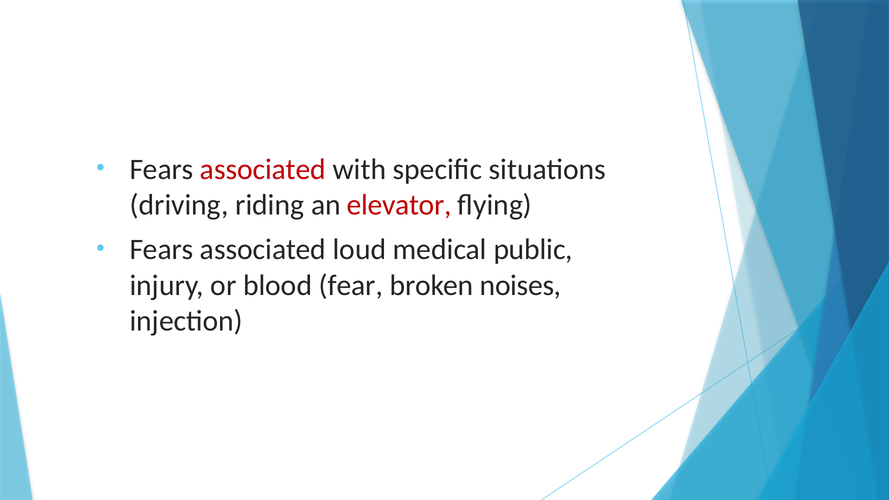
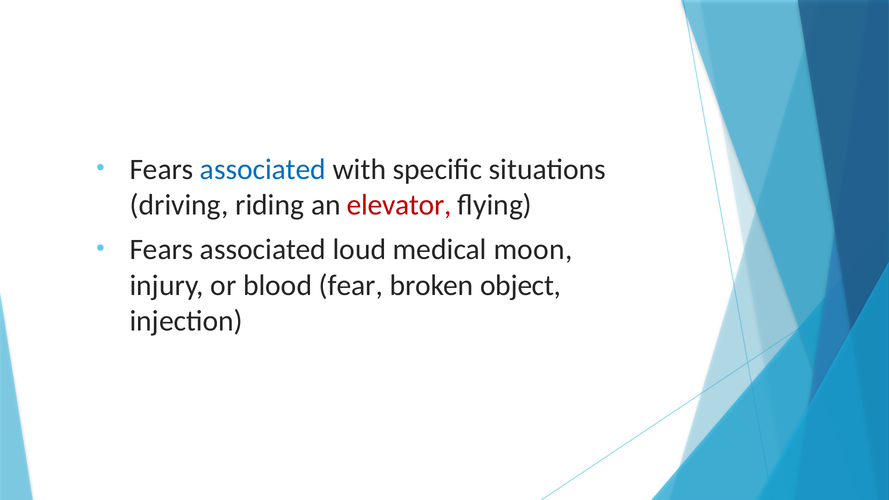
associated colour: red -> blue (263, 169)
public: public -> moon (533, 250)
noises: noises -> object (521, 285)
